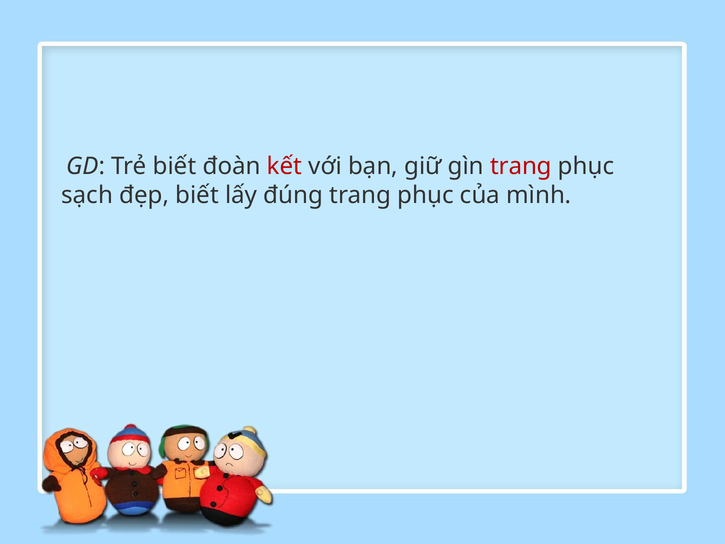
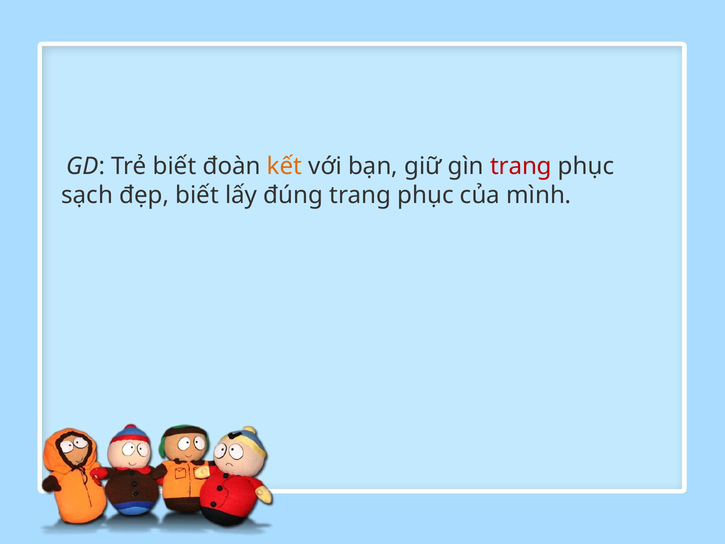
kết colour: red -> orange (285, 166)
